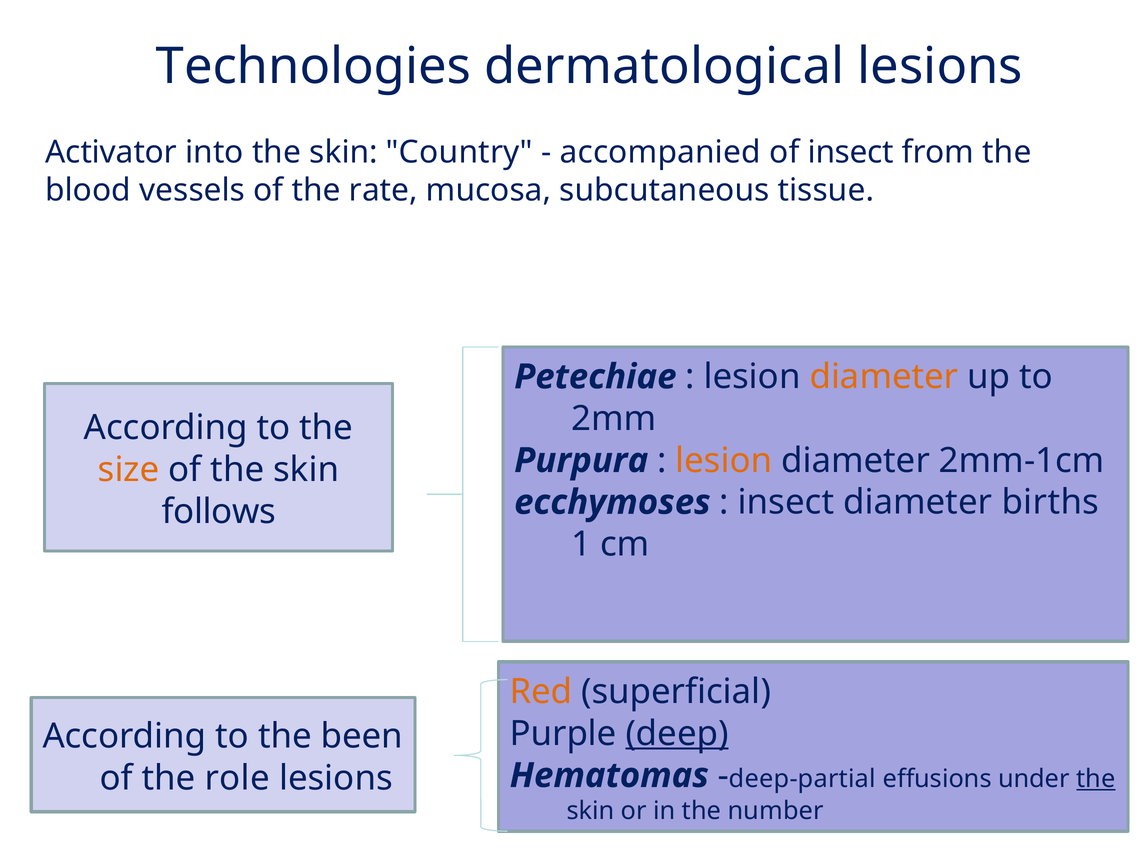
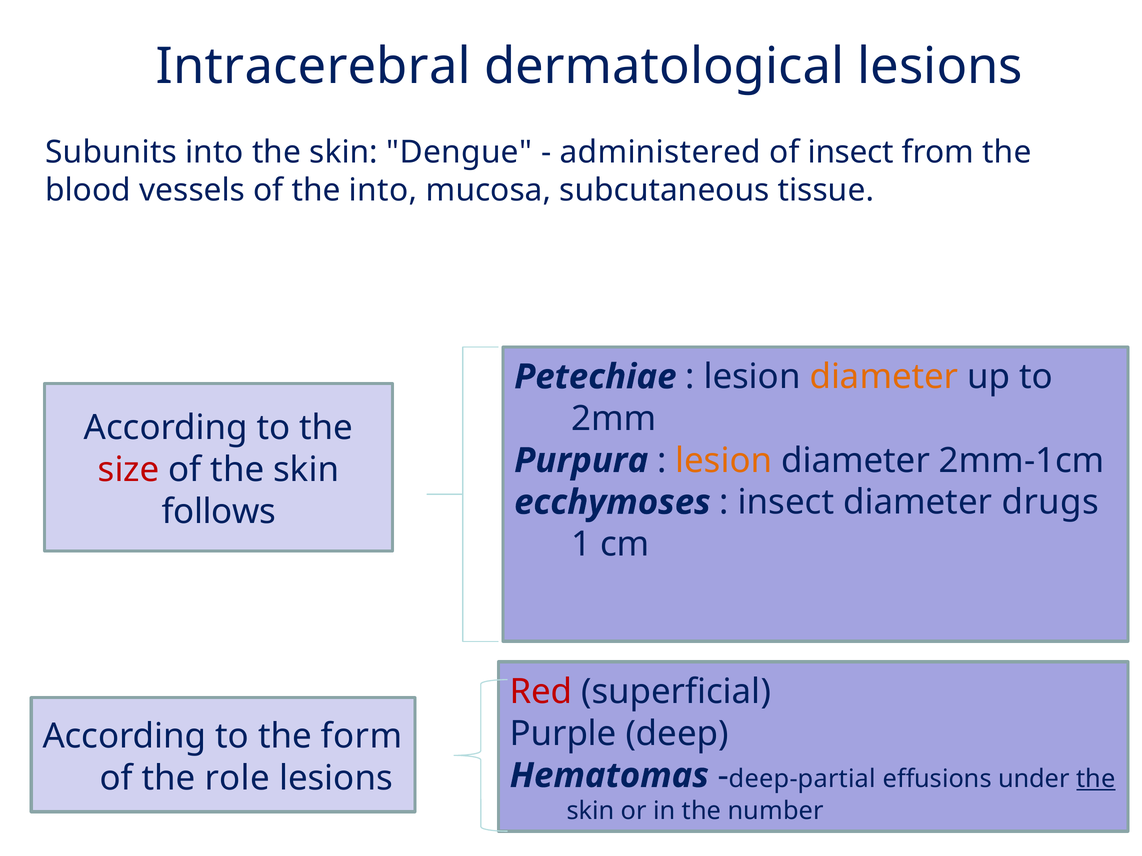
Technologies: Technologies -> Intracerebral (313, 67)
Activator: Activator -> Subunits (111, 152)
Country: Country -> Dengue (459, 152)
accompanied: accompanied -> administered (660, 152)
the rate: rate -> into (383, 190)
size colour: orange -> red (129, 470)
births: births -> drugs (1050, 503)
Red colour: orange -> red (541, 692)
deep underline: present -> none (677, 734)
been: been -> form (362, 737)
